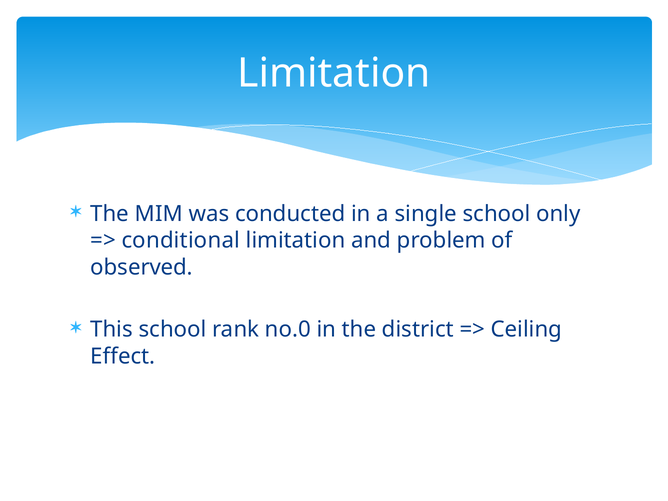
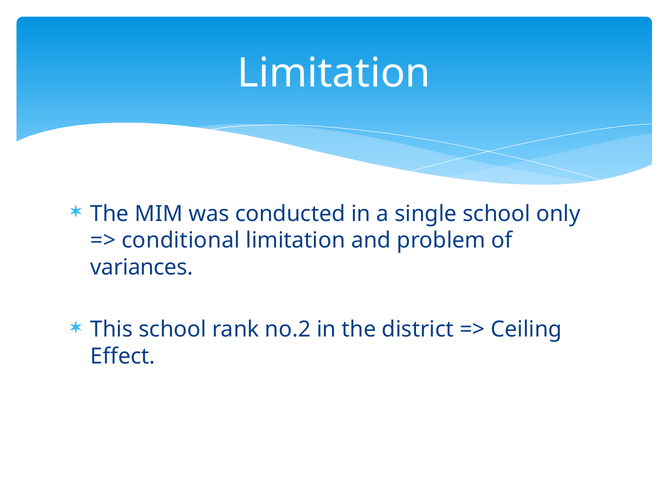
observed: observed -> variances (142, 267)
no.0: no.0 -> no.2 (288, 329)
